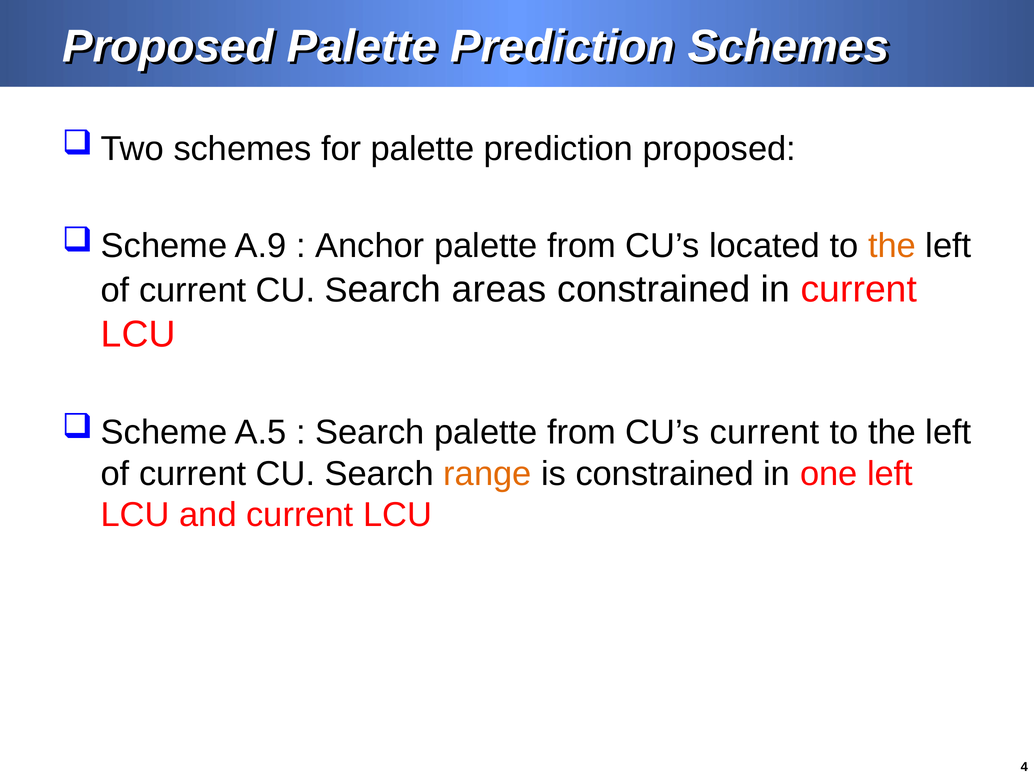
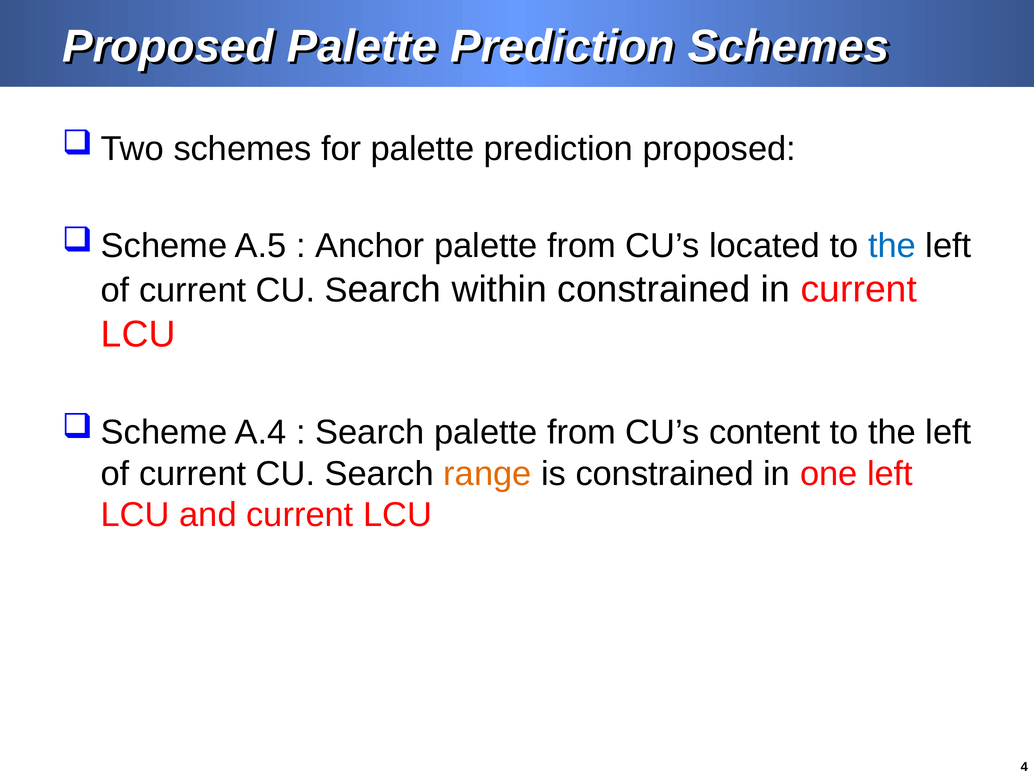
A.9: A.9 -> A.5 (261, 246)
the colour: orange -> blue (892, 246)
areas: areas -> within (499, 289)
A.5: A.5 -> A.4 (261, 432)
CU’s current: current -> content (765, 432)
